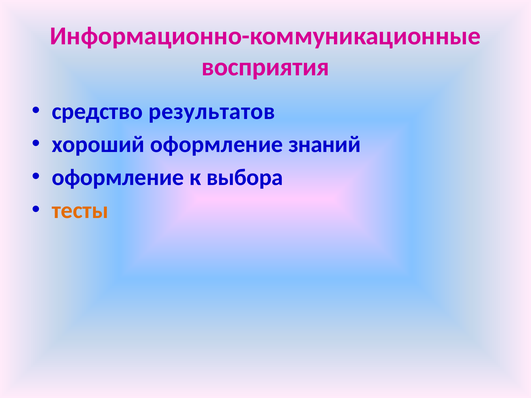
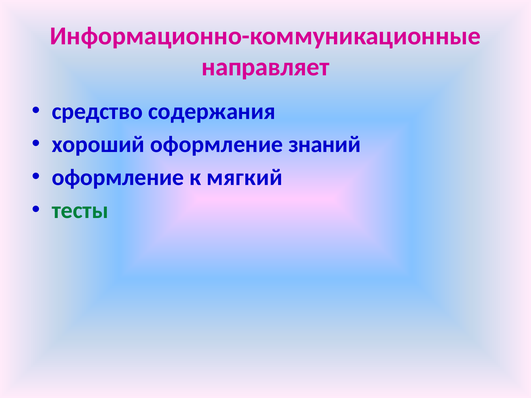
восприятия: восприятия -> направляет (265, 67)
результатов: результатов -> содержания (212, 111)
выбора: выбора -> мягкий (244, 177)
тесты colour: orange -> green (80, 211)
